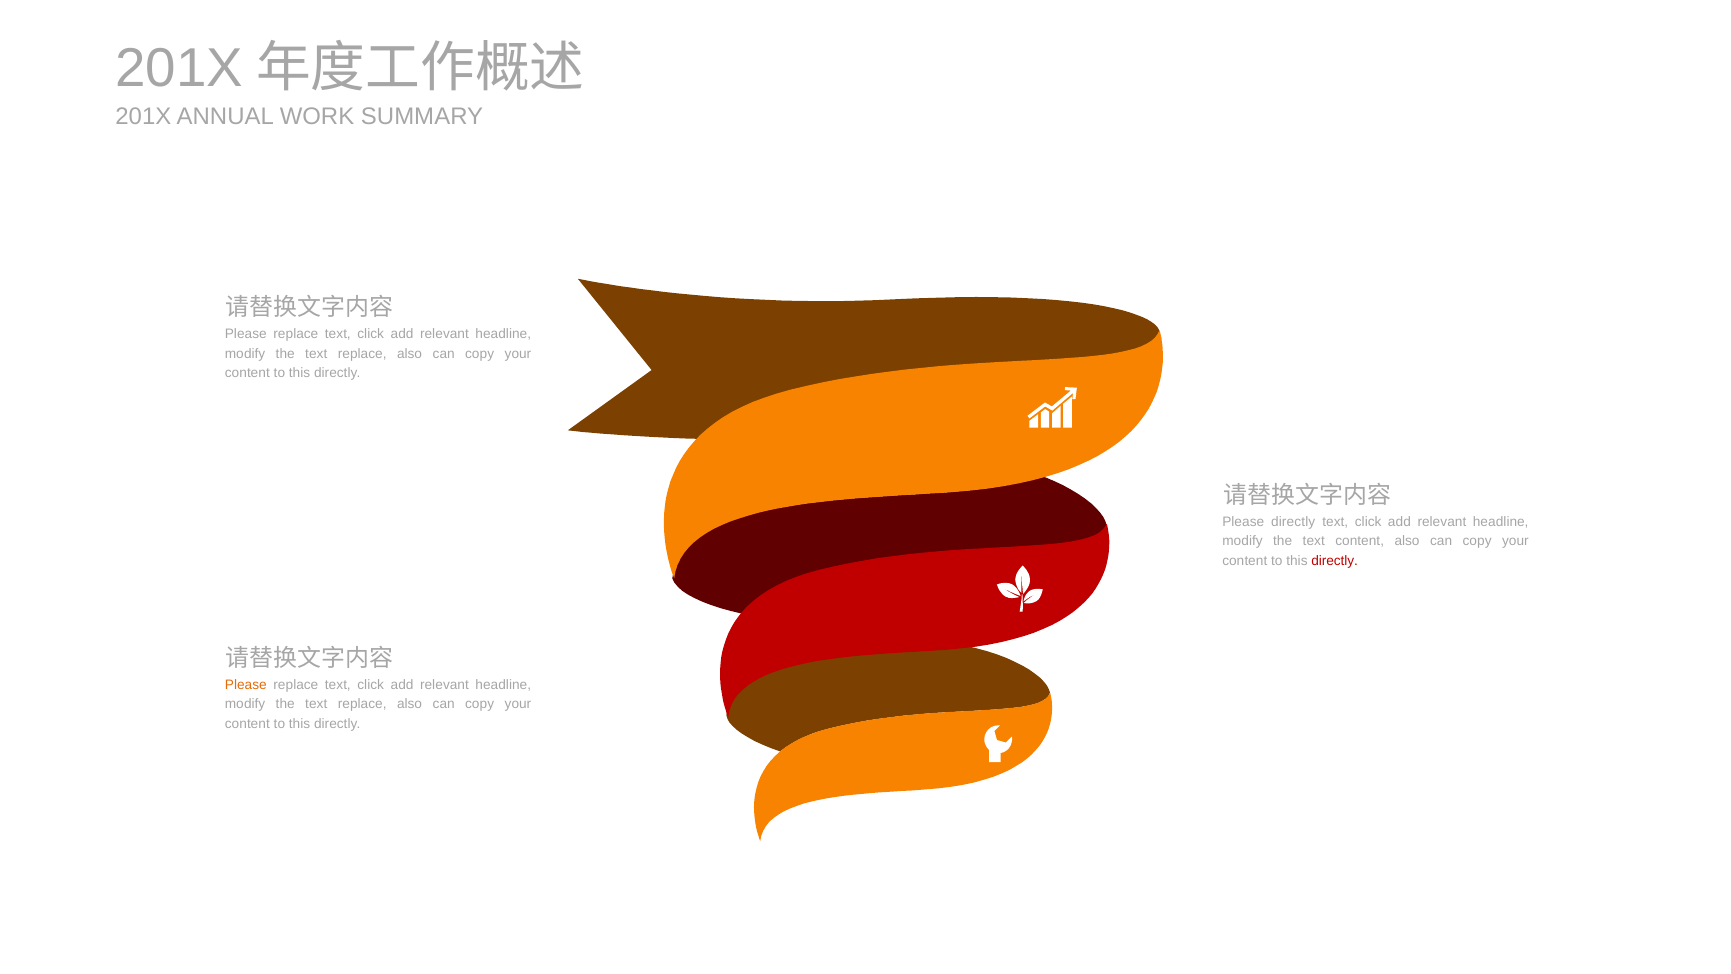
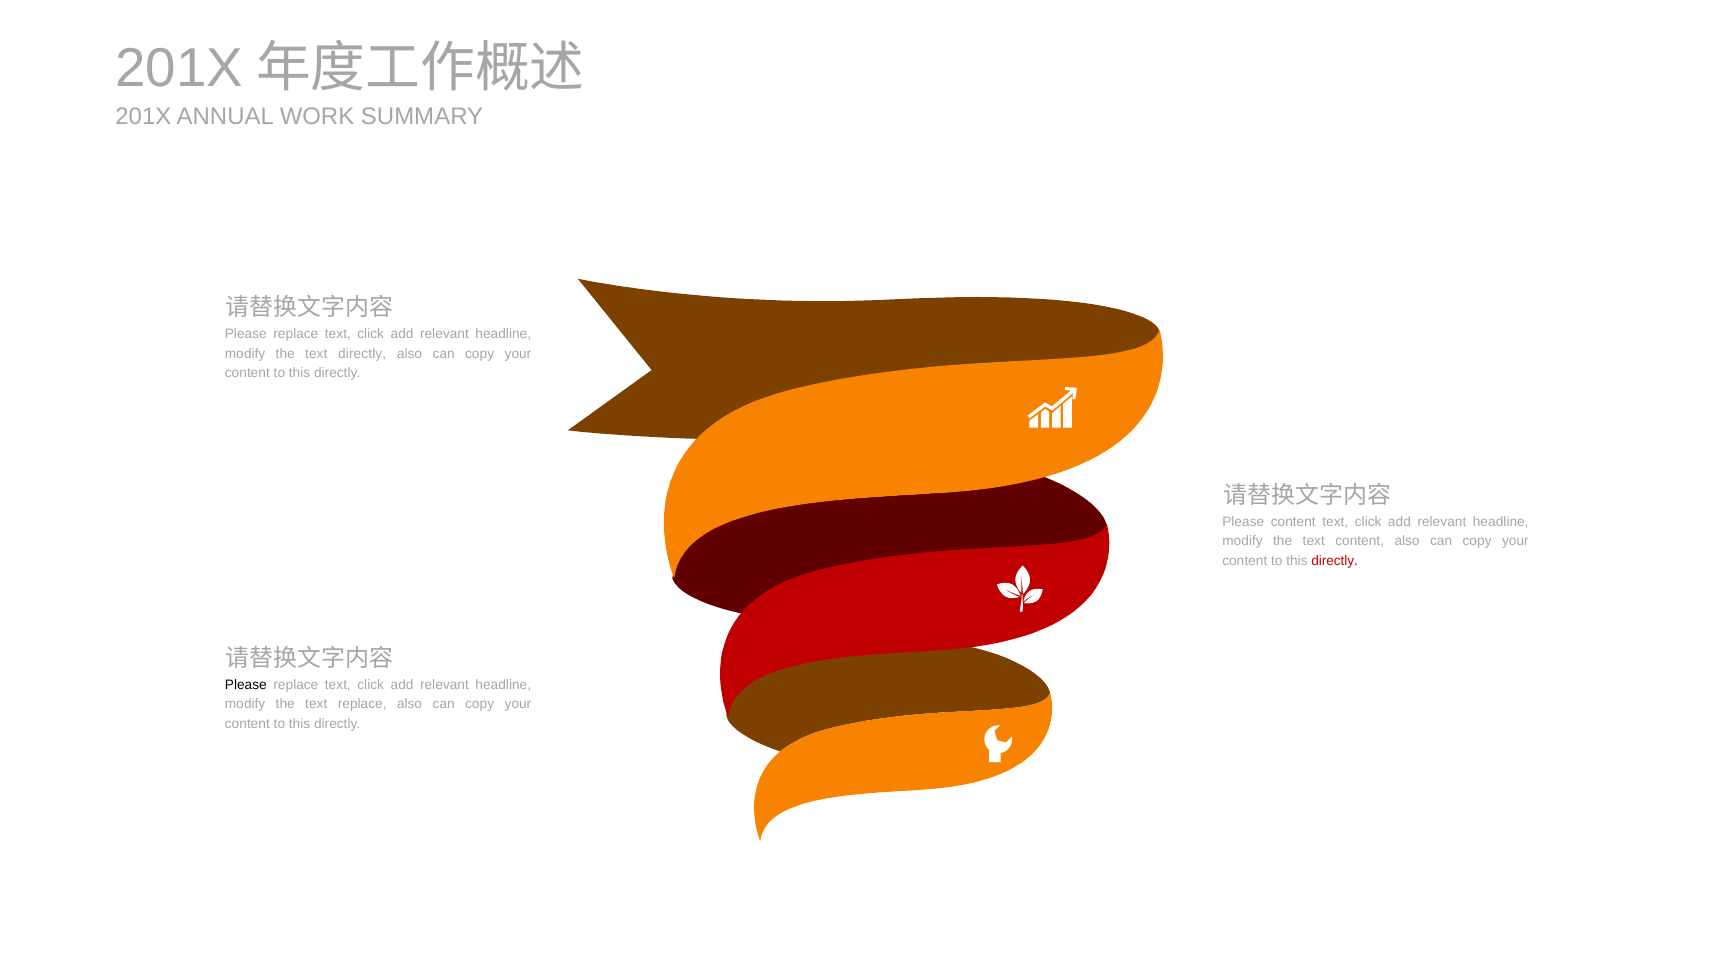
replace: replace -> directly (362, 354)
Please directly: directly -> content (1293, 521)
Please colour: orange -> black (246, 684)
